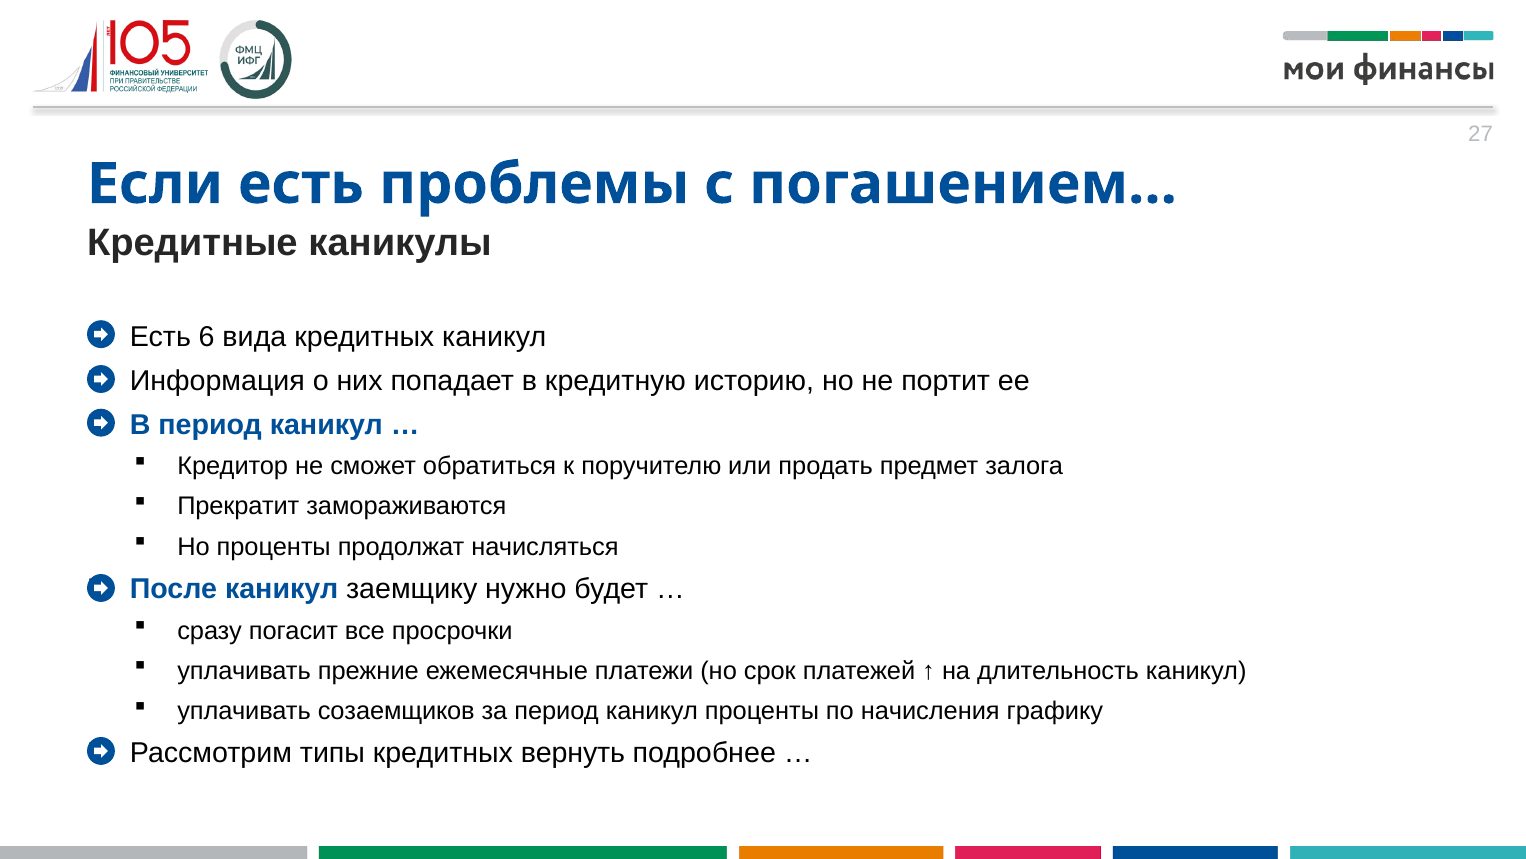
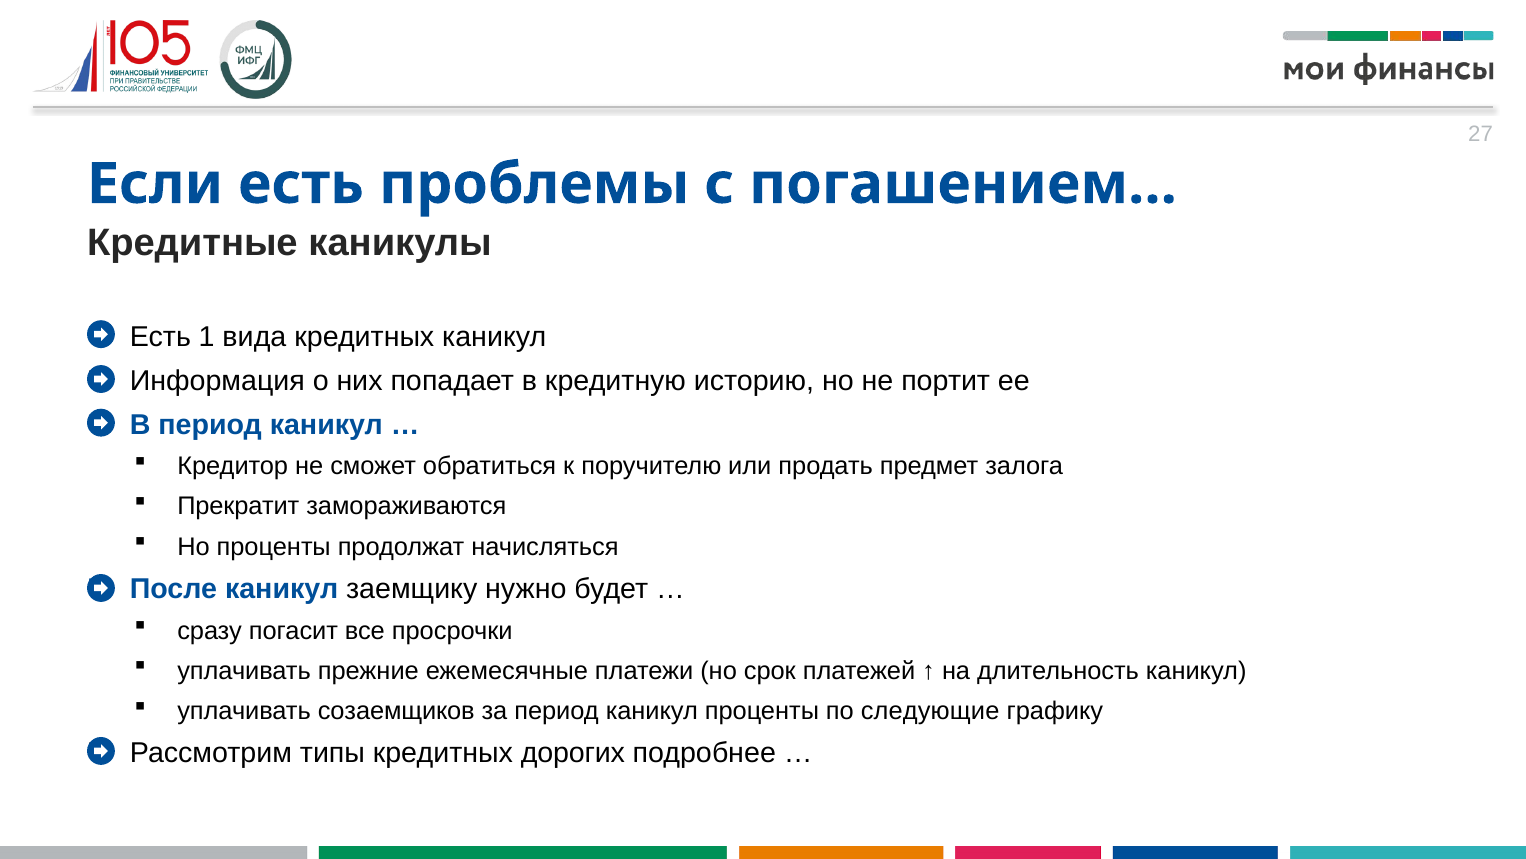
6: 6 -> 1 (207, 337)
начисления: начисления -> следующие (930, 710)
вернуть: вернуть -> дорогих (573, 752)
